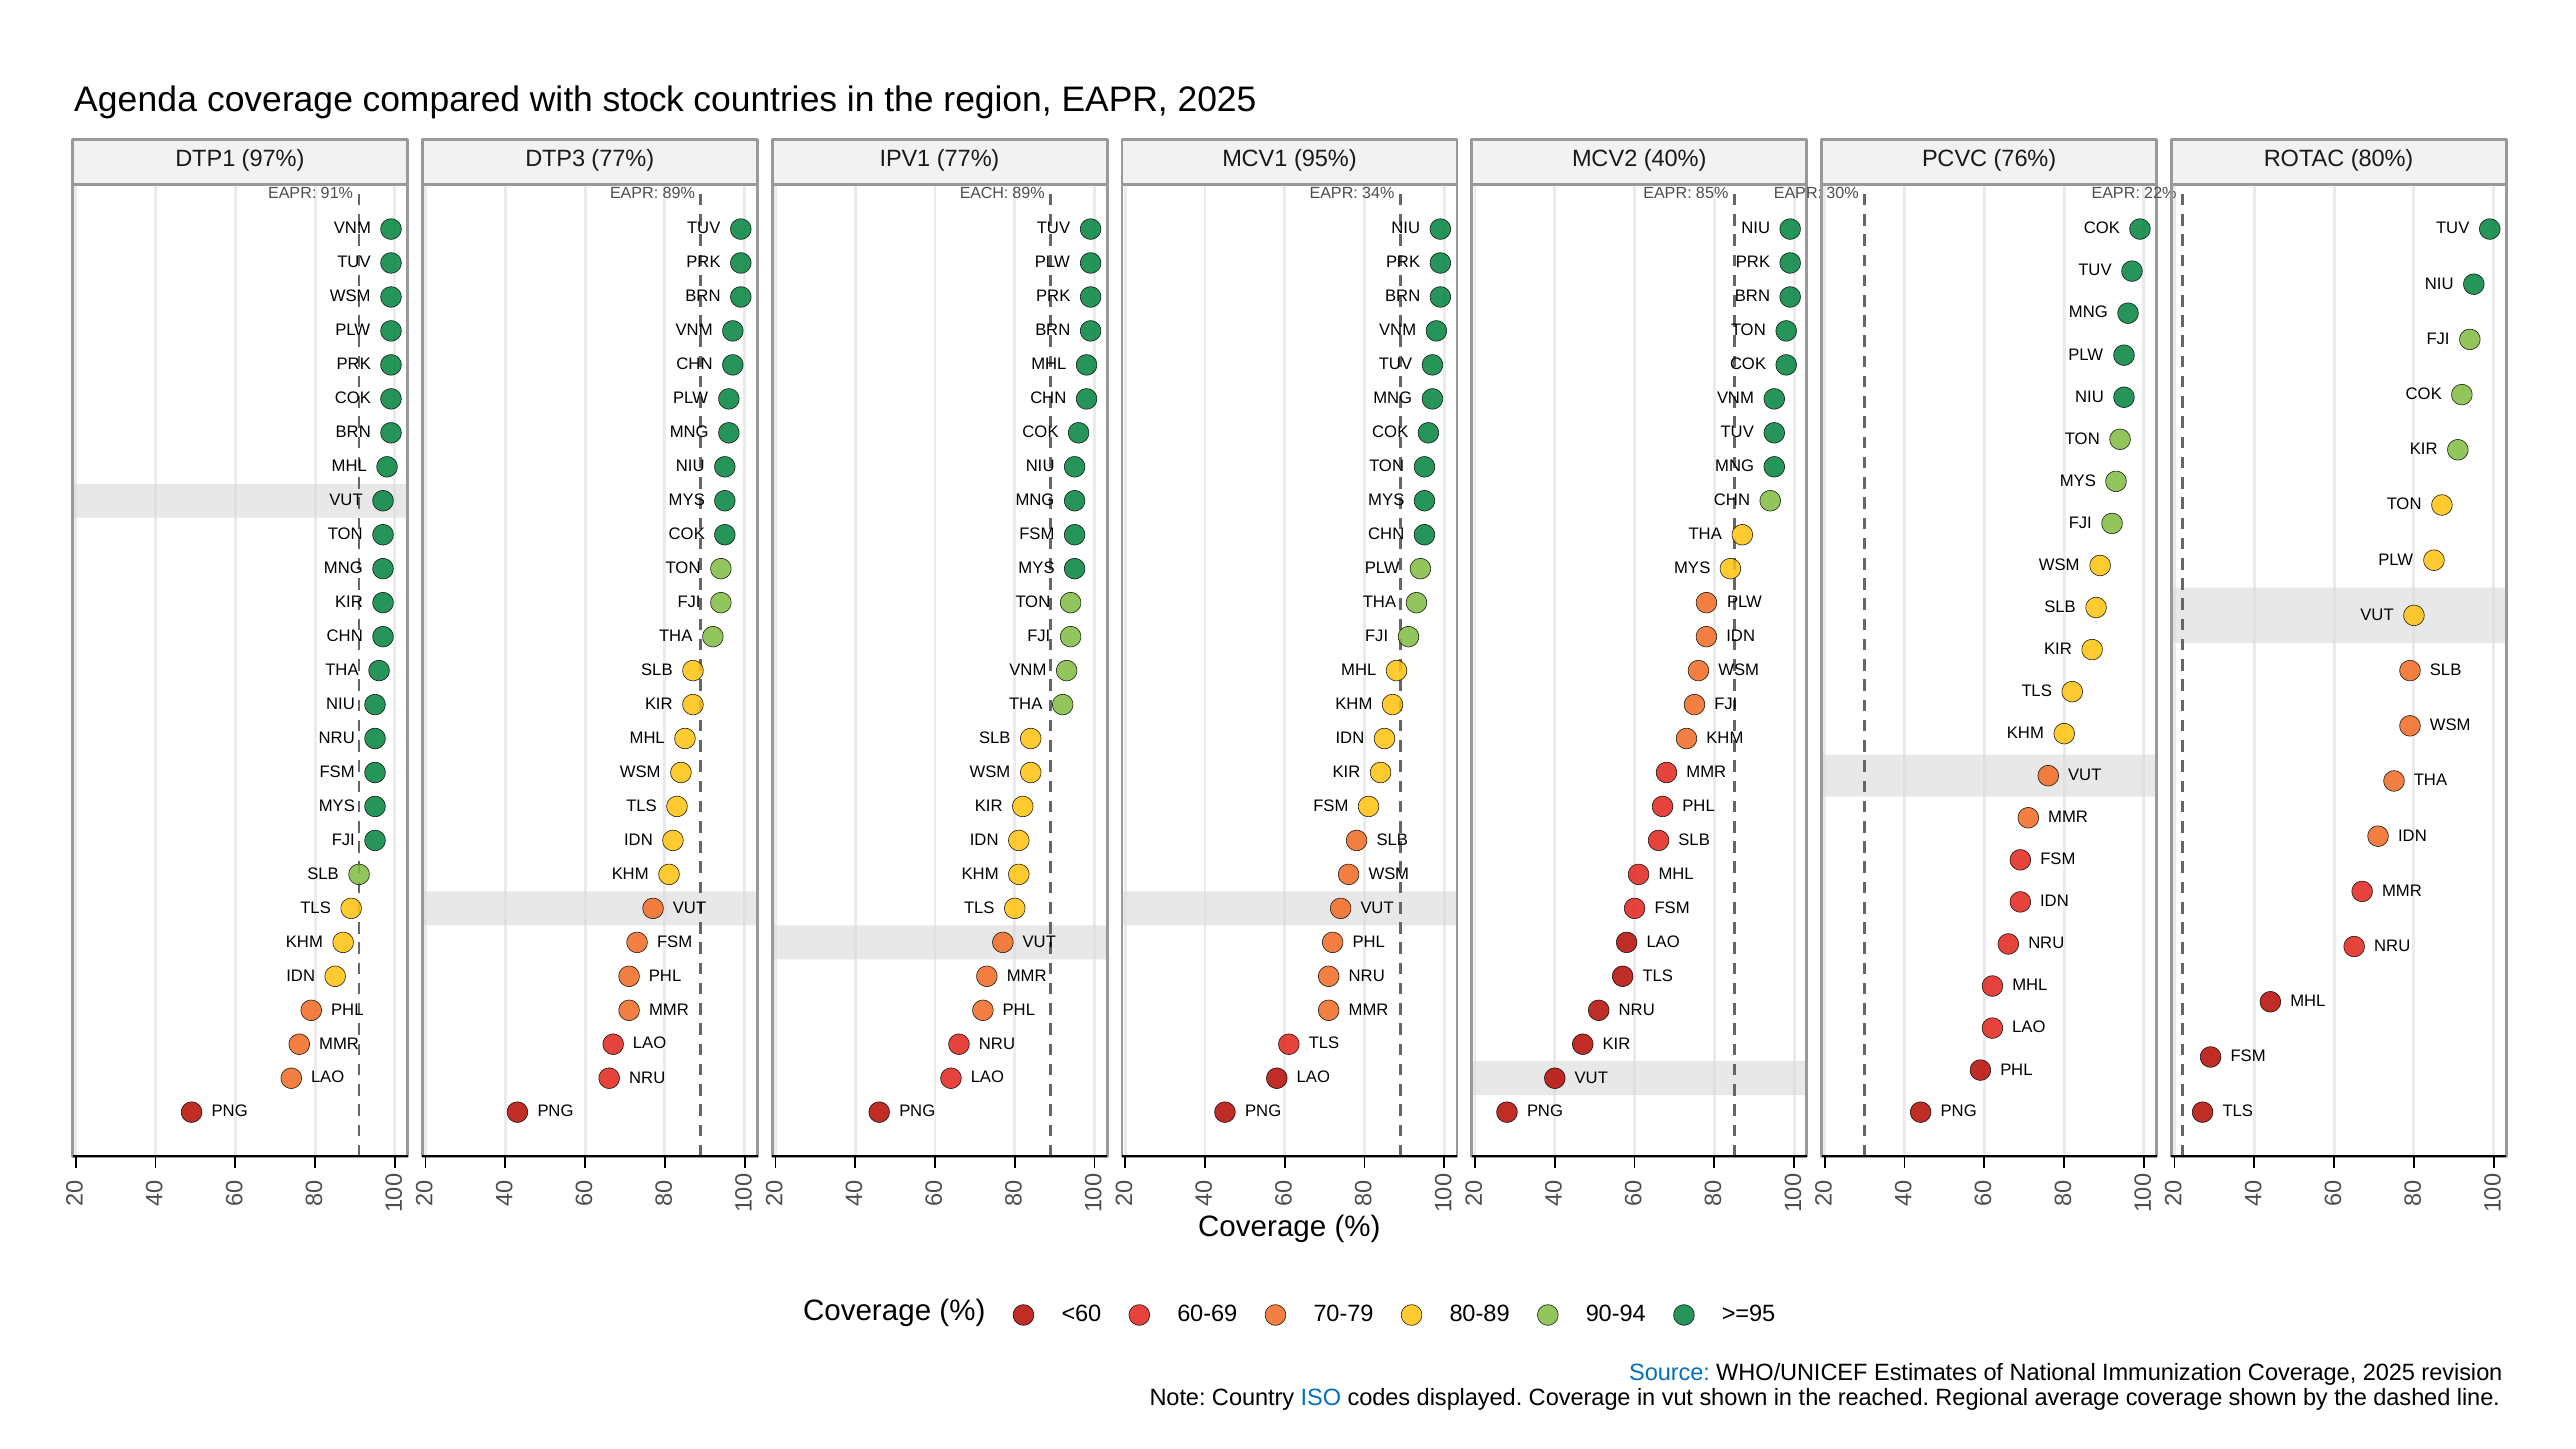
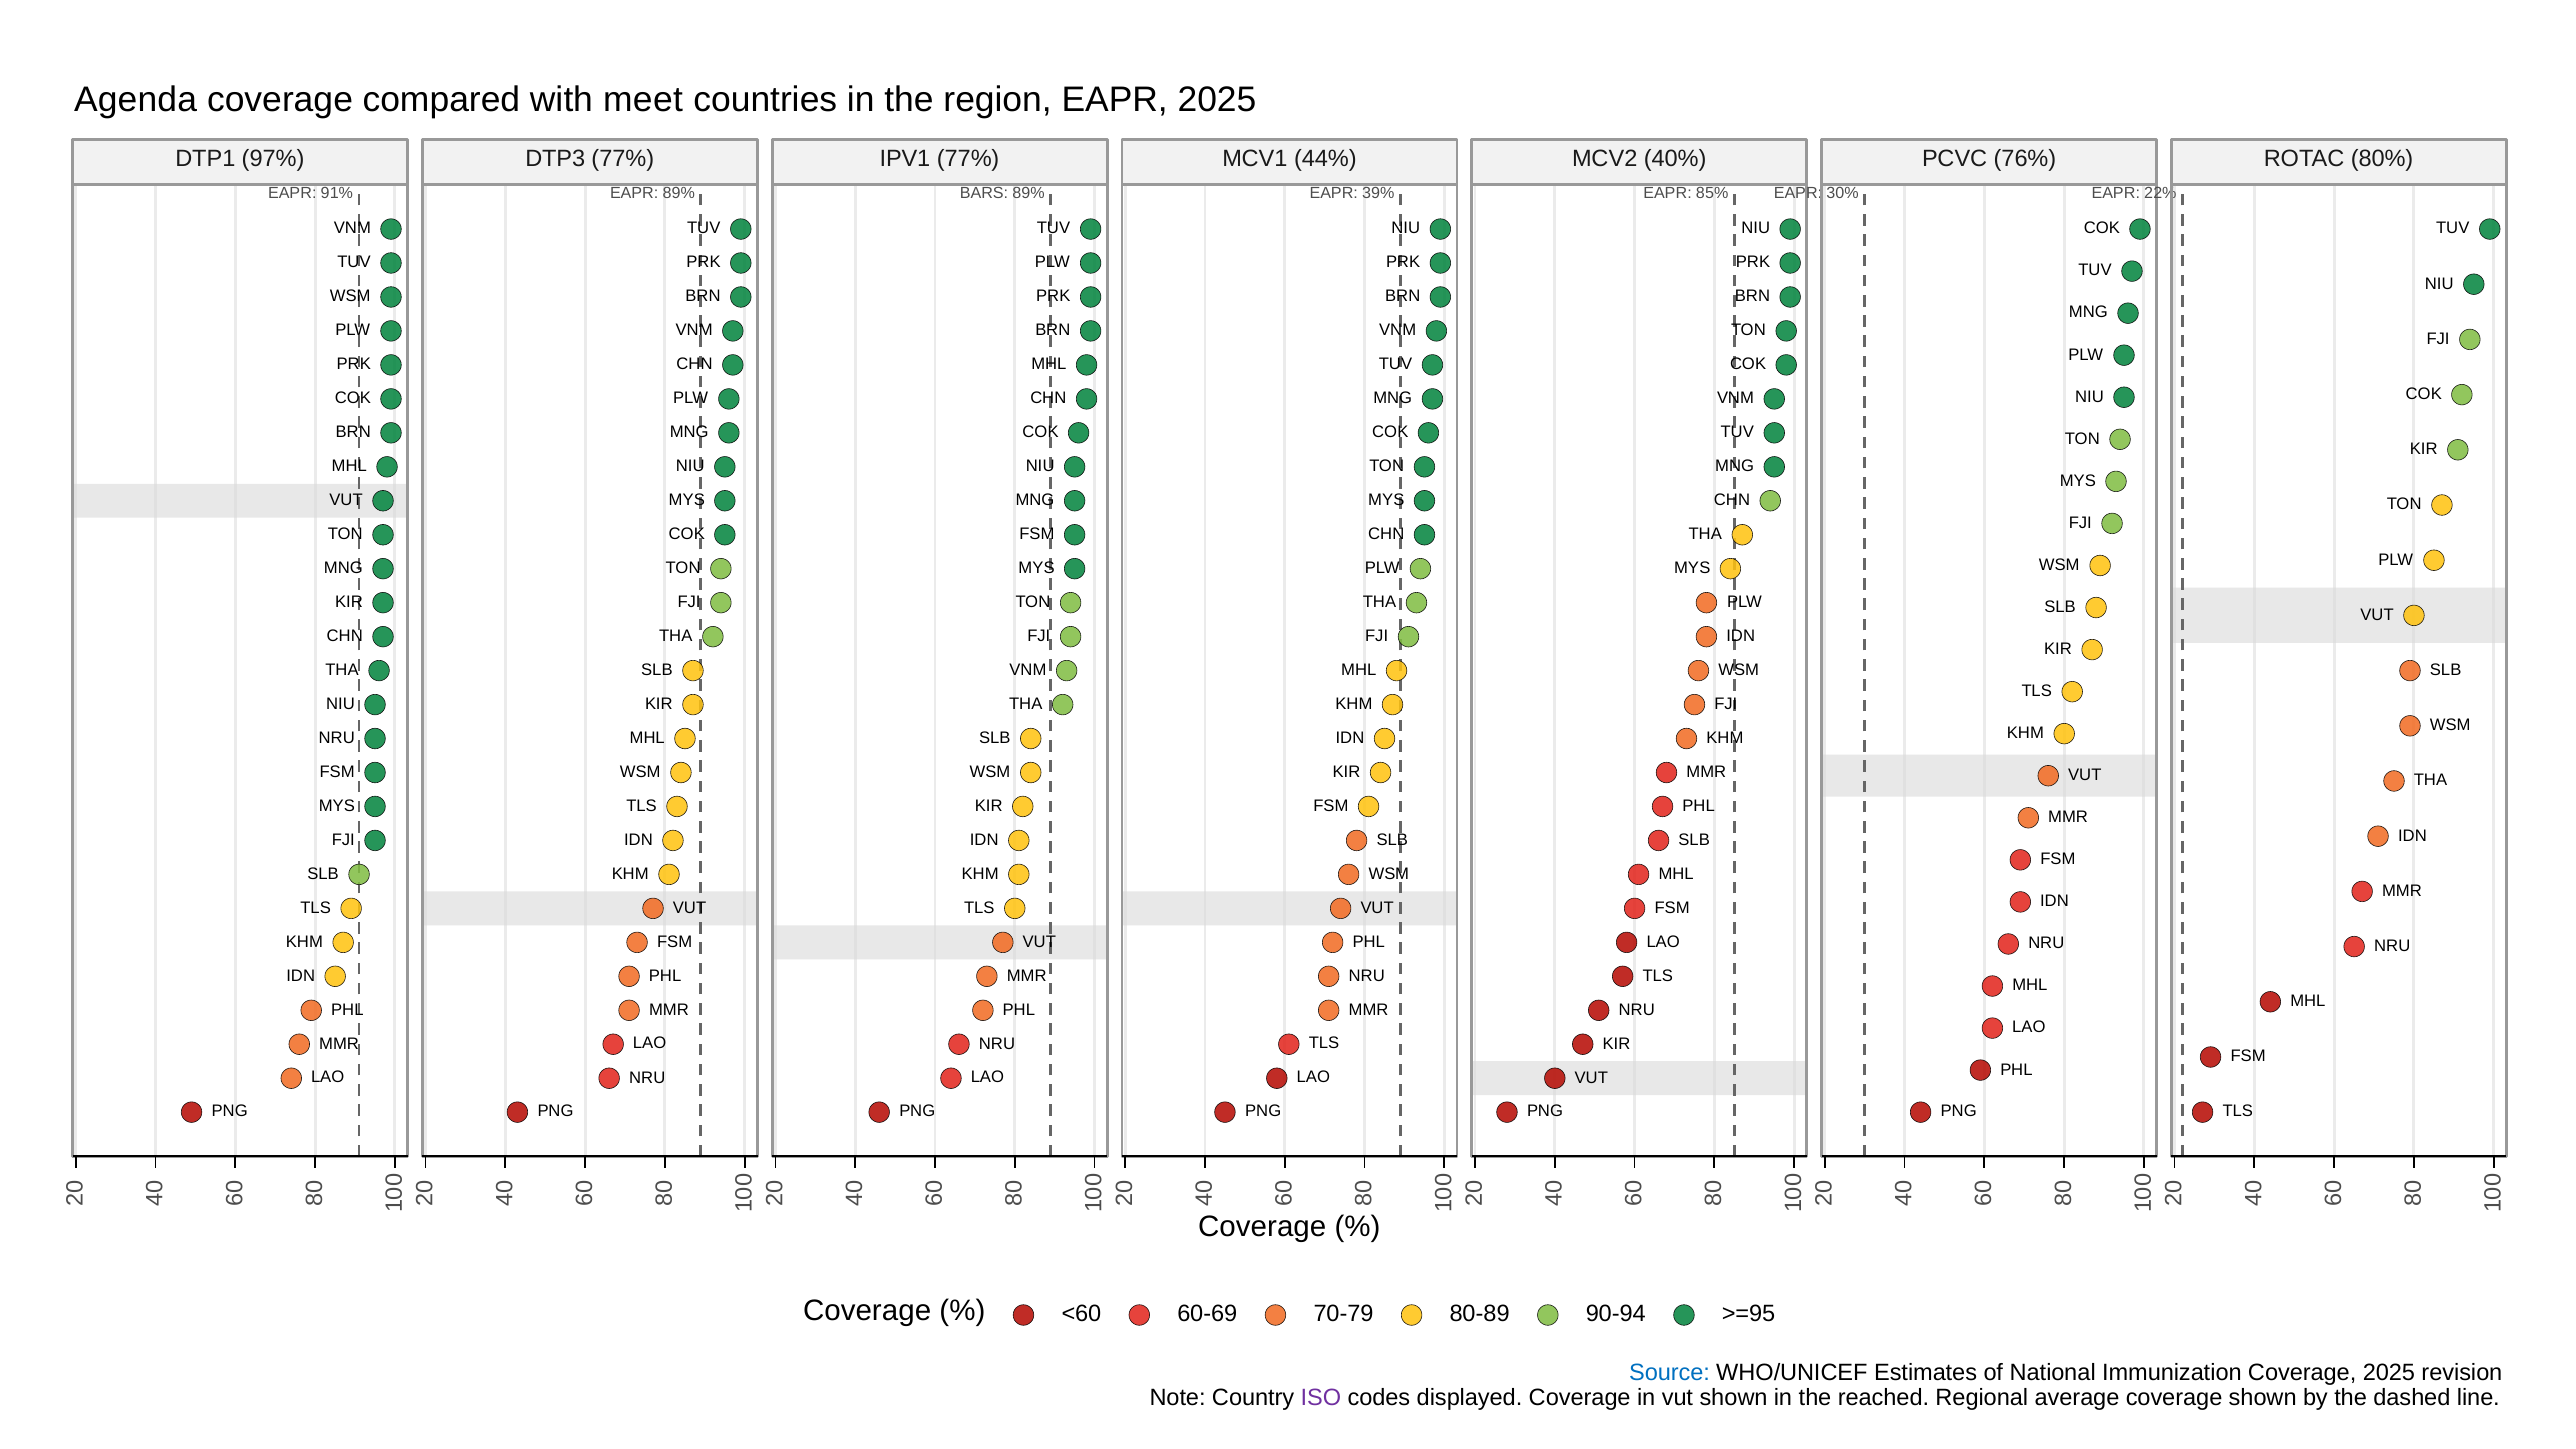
stock: stock -> meet (643, 100)
95%: 95% -> 44% (1325, 159)
EACH: EACH -> BARS (984, 193)
34%: 34% -> 39% (1378, 193)
ISO colour: blue -> purple (1321, 1398)
